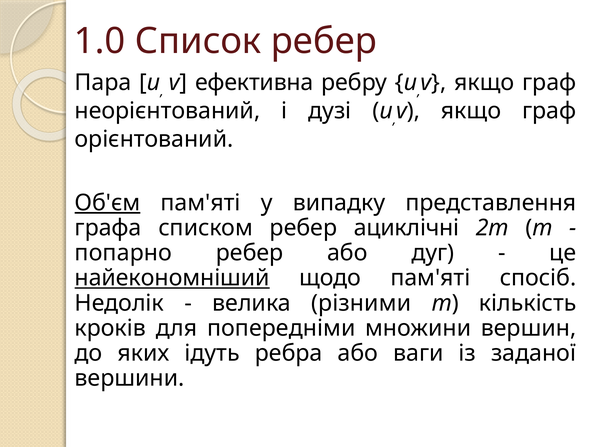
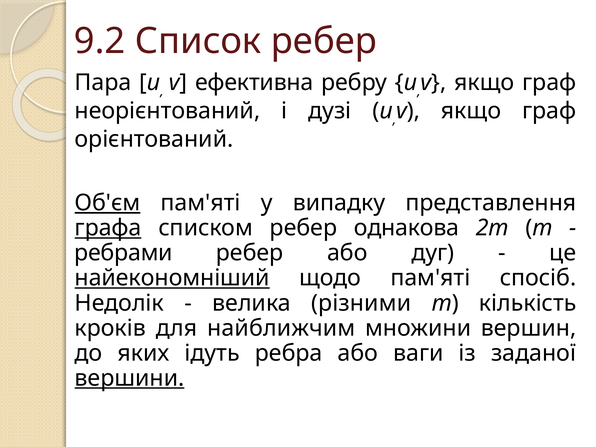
1.0: 1.0 -> 9.2 (100, 41)
графа underline: none -> present (108, 228)
ациклічні: ациклічні -> однакова (407, 228)
попарно: попарно -> ребрами (123, 253)
попередніми: попередніми -> найближчим (281, 328)
вершини underline: none -> present (129, 378)
